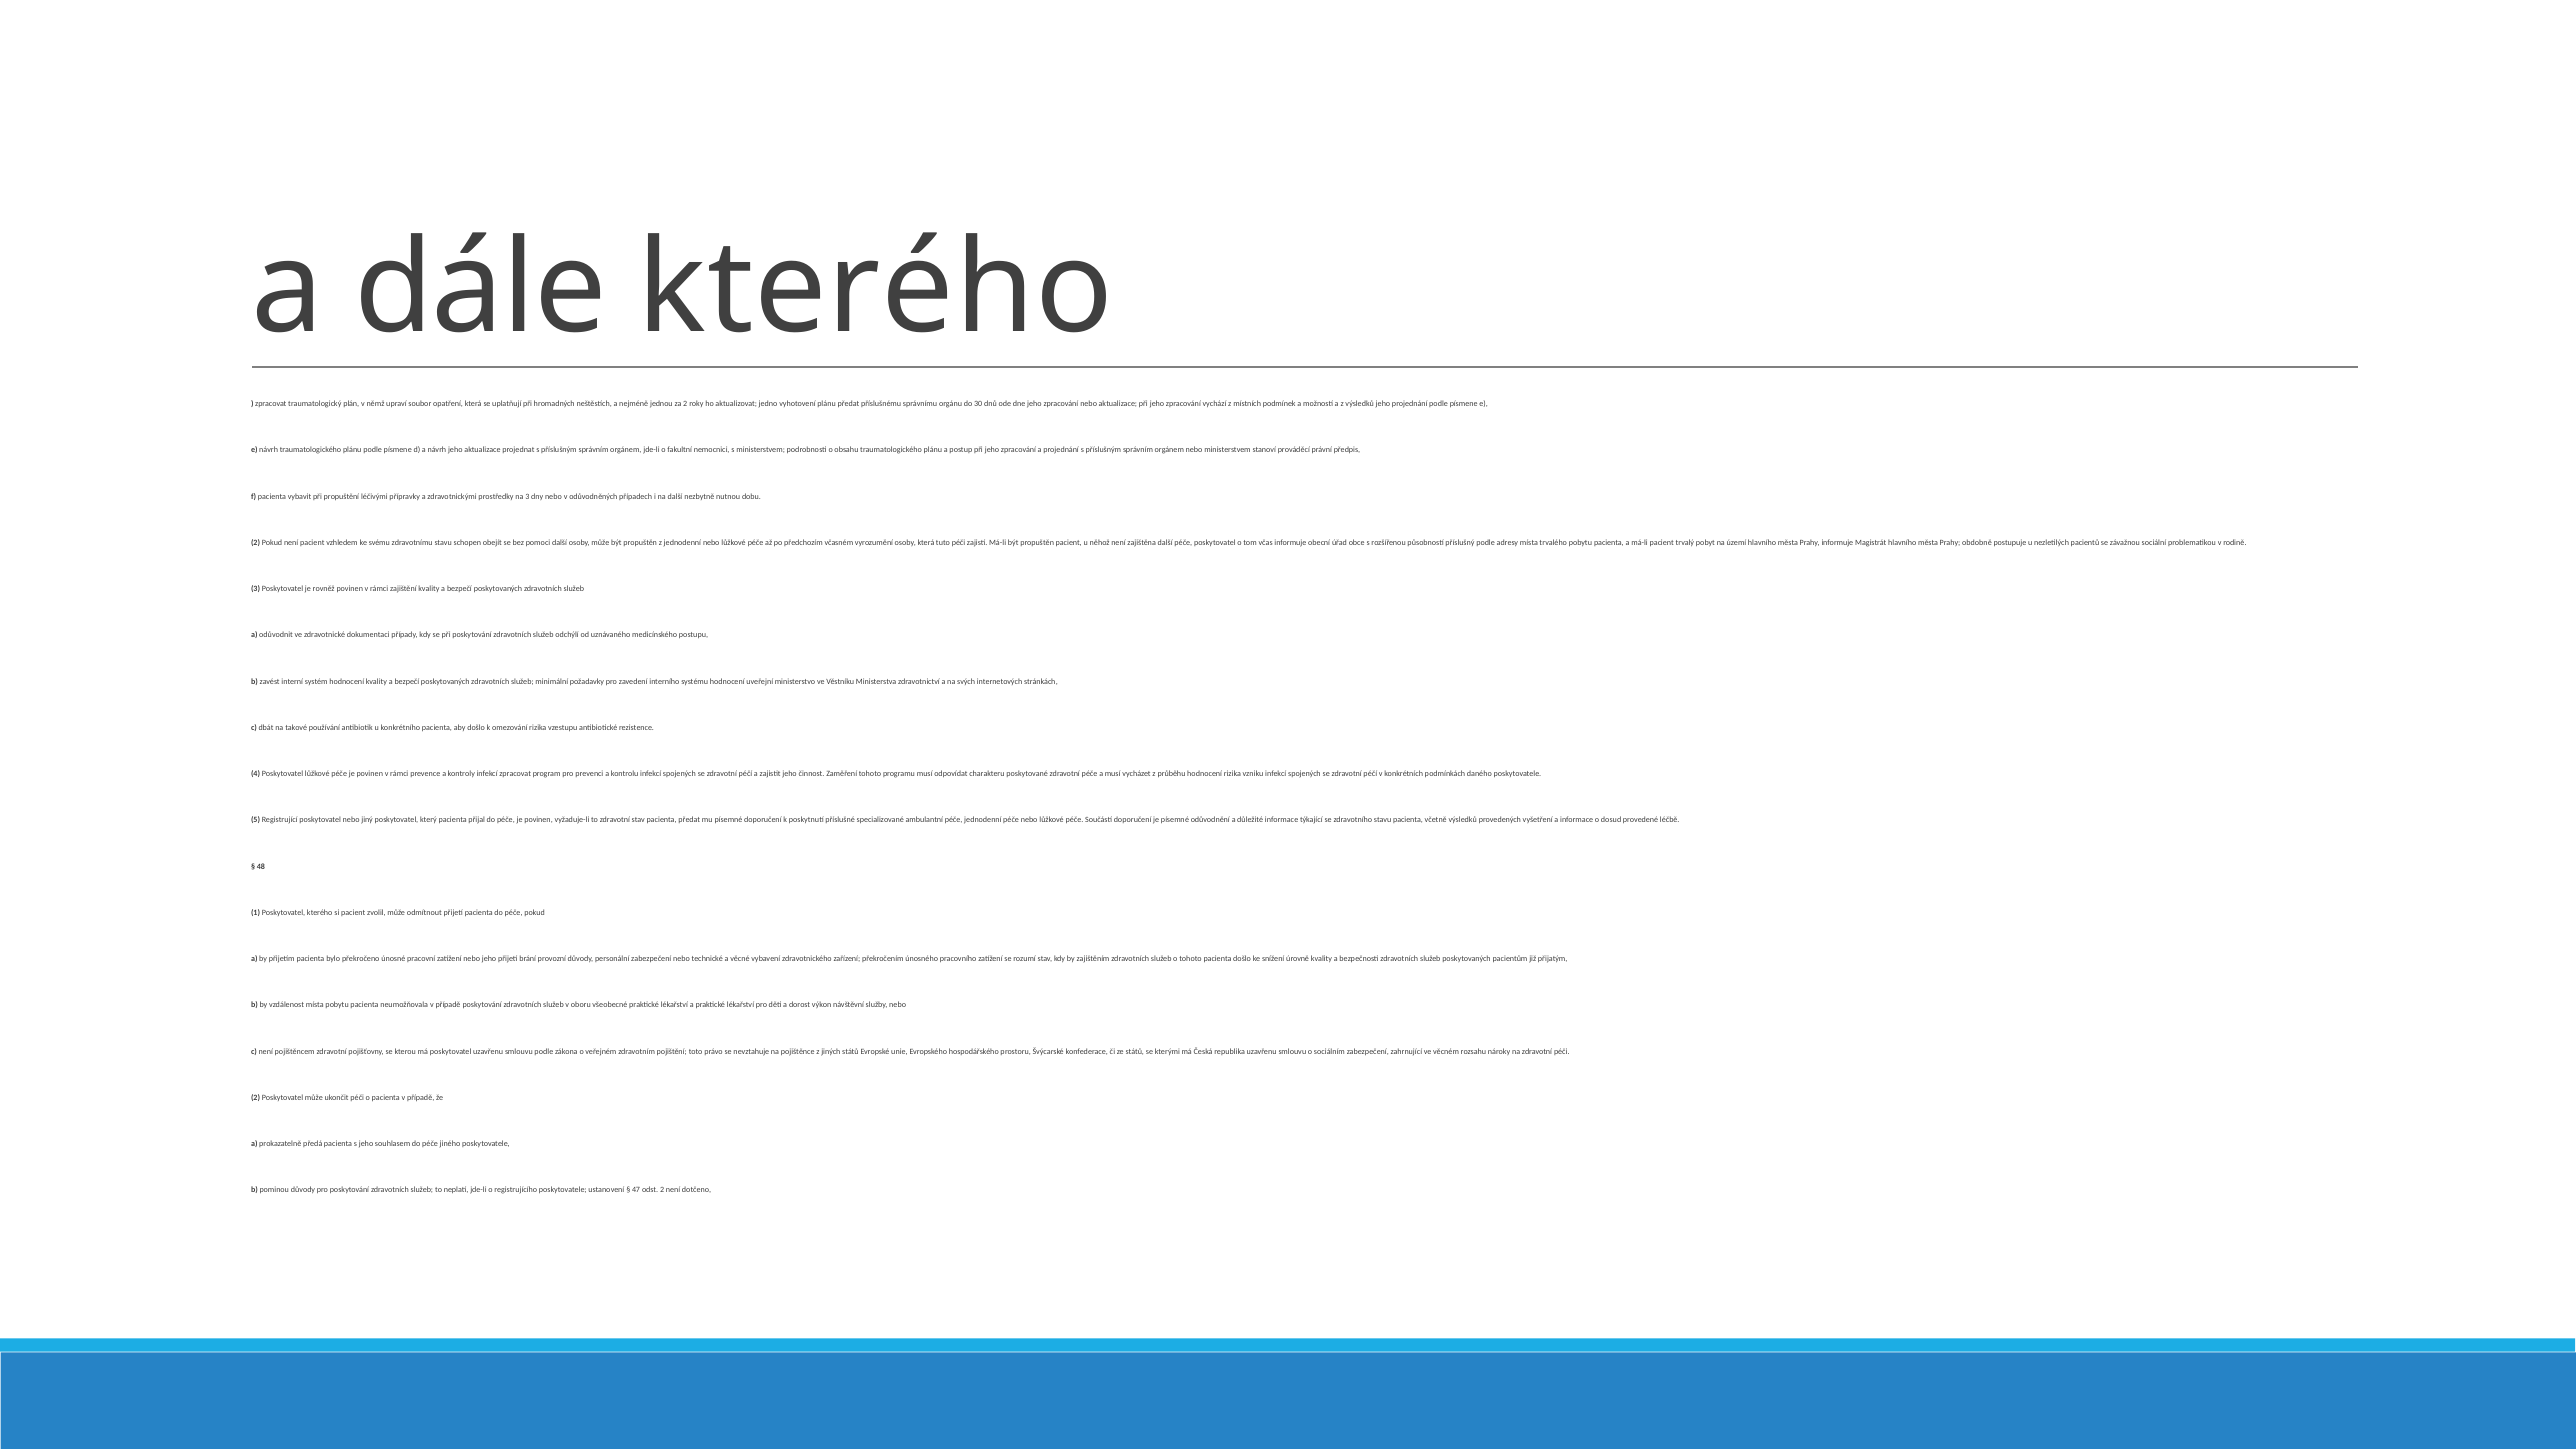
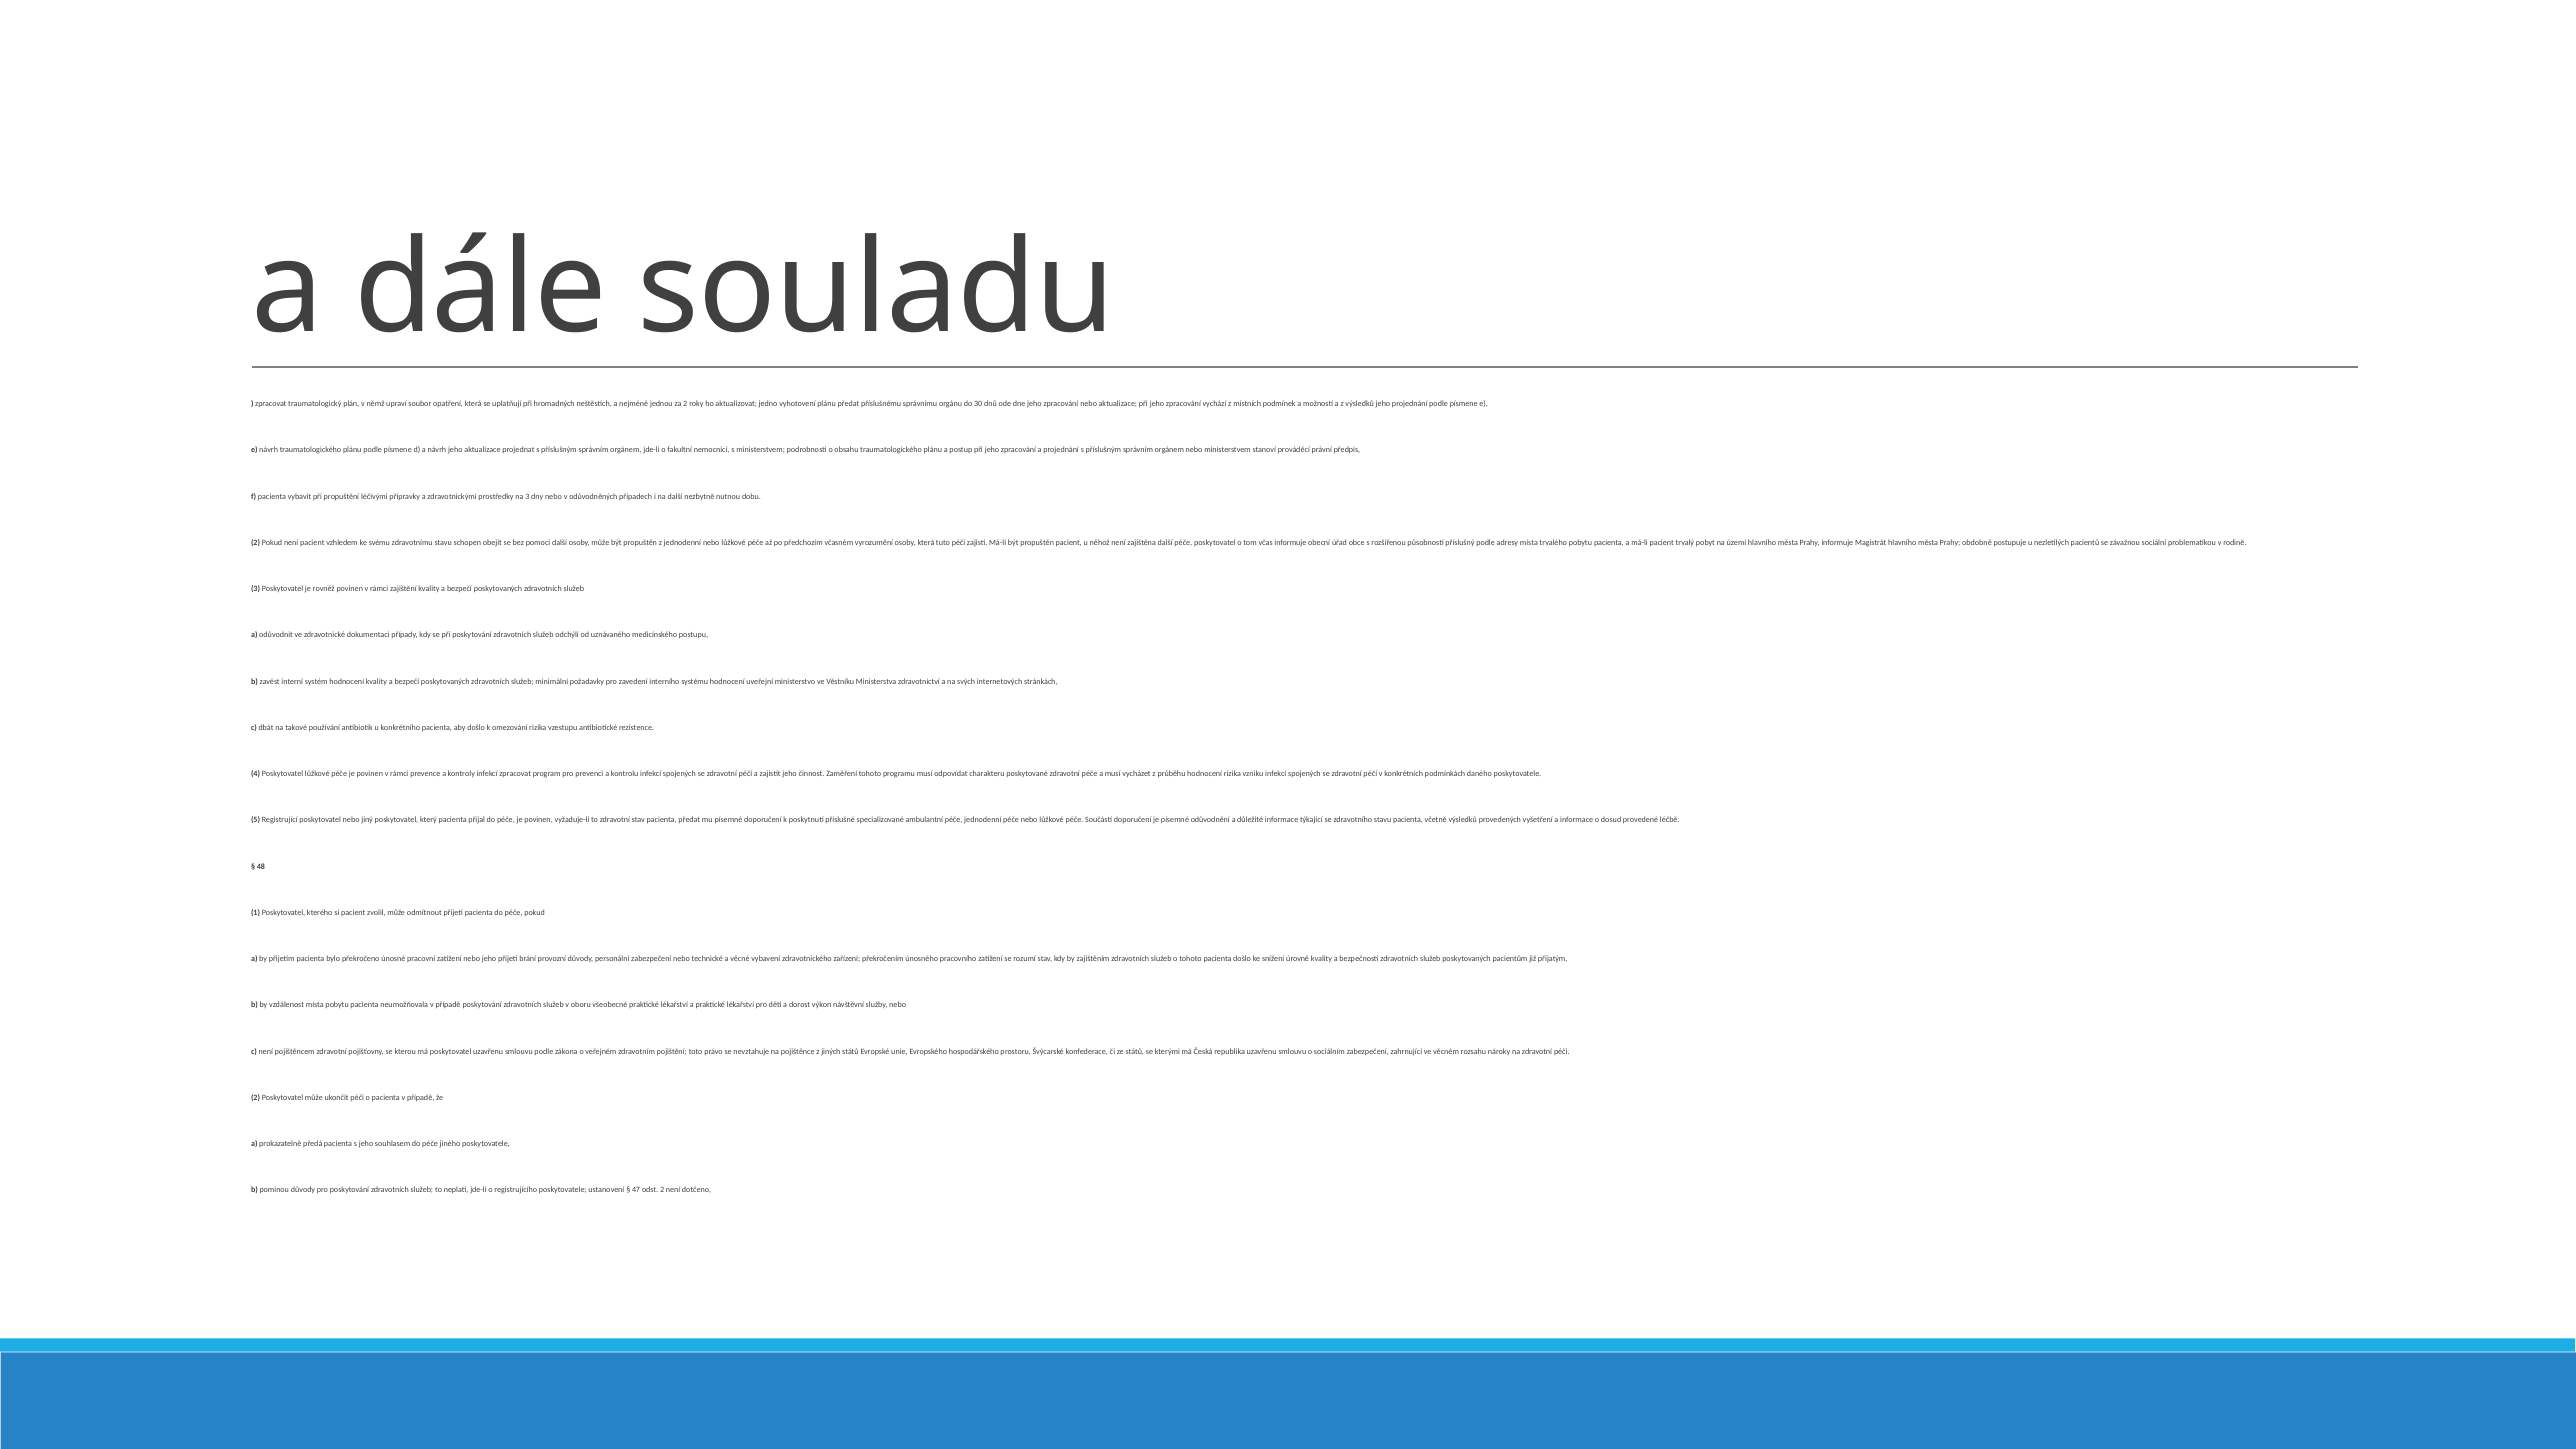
dále kterého: kterého -> souladu (877, 289)
